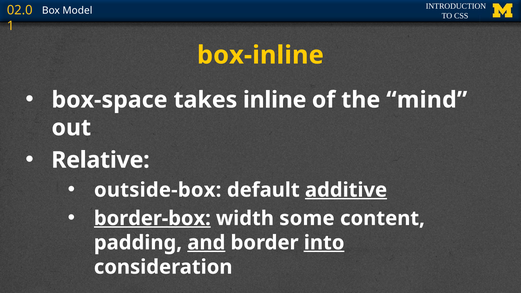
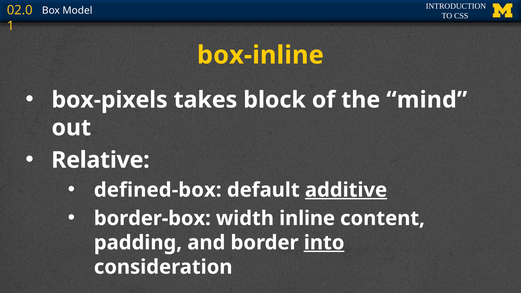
box-space: box-space -> box-pixels (110, 100)
inline: inline -> block (275, 100)
outside-box: outside-box -> defined-box (158, 190)
border-box underline: present -> none (152, 218)
some: some -> inline (307, 218)
and underline: present -> none (206, 243)
